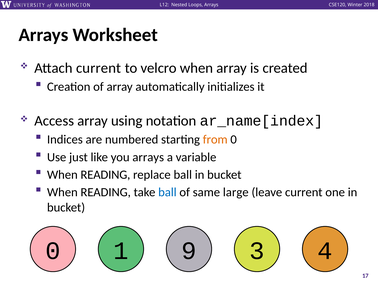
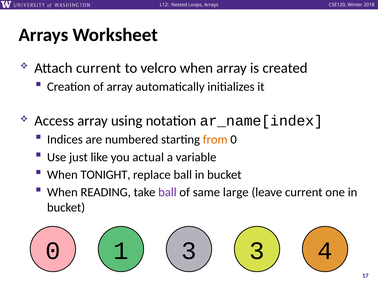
you arrays: arrays -> actual (148, 157)
READING: READING -> TONIGHT (105, 175)
ball colour: blue -> purple (167, 193)
1 9: 9 -> 3 (189, 251)
